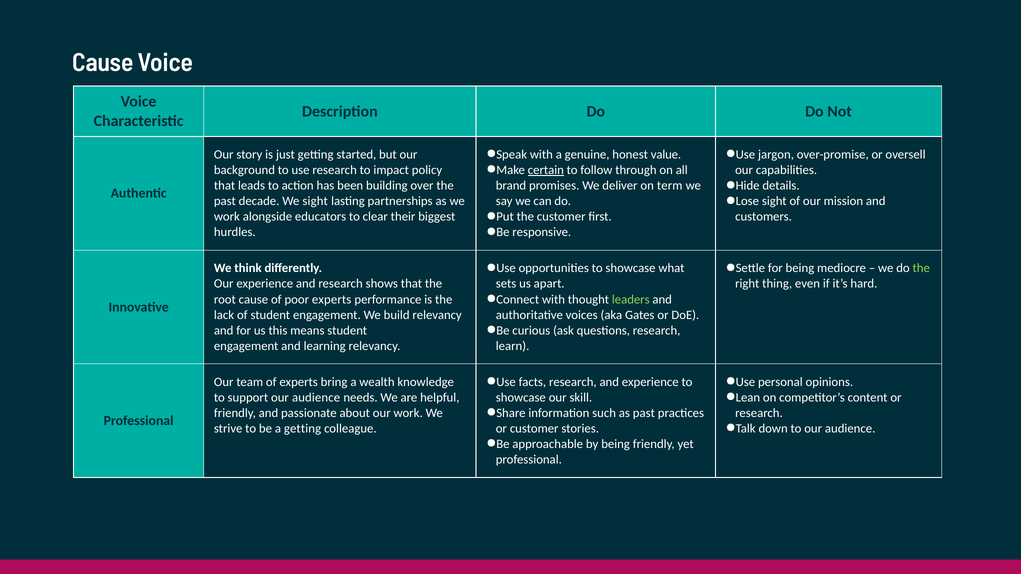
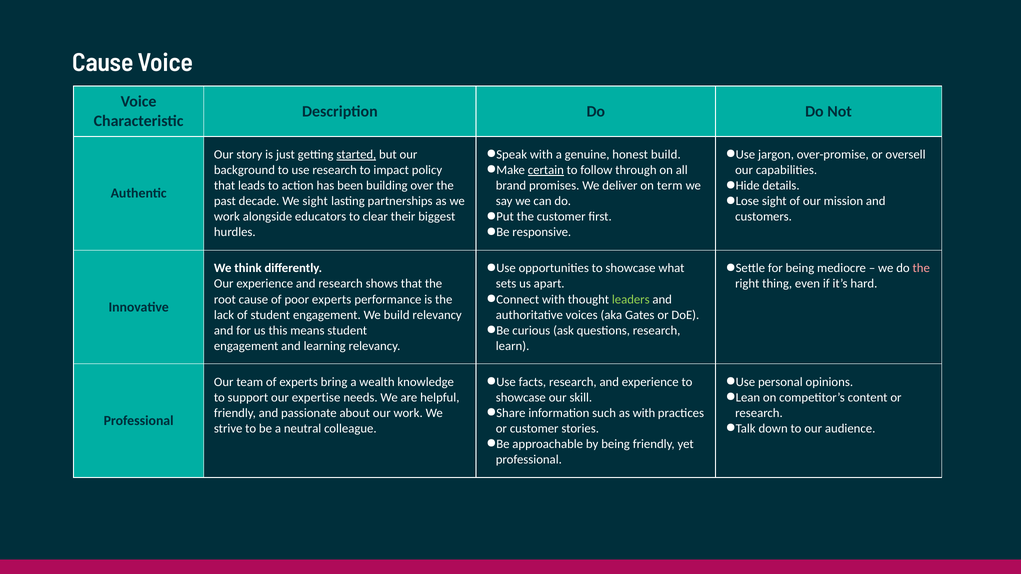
honest value: value -> build (666, 155)
started underline: none -> present (356, 155)
the colour: light green -> pink (921, 268)
support our audience: audience -> expertise (316, 398)
as past: past -> with (644, 413)
a getting: getting -> neutral (303, 429)
